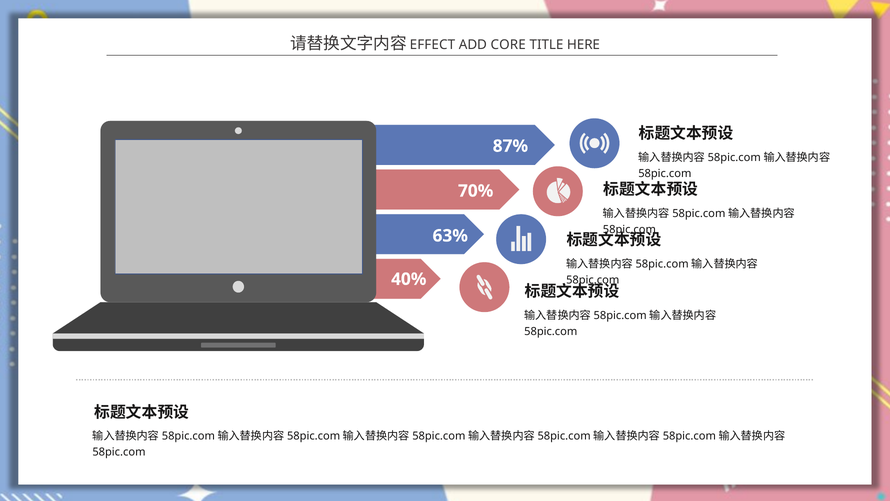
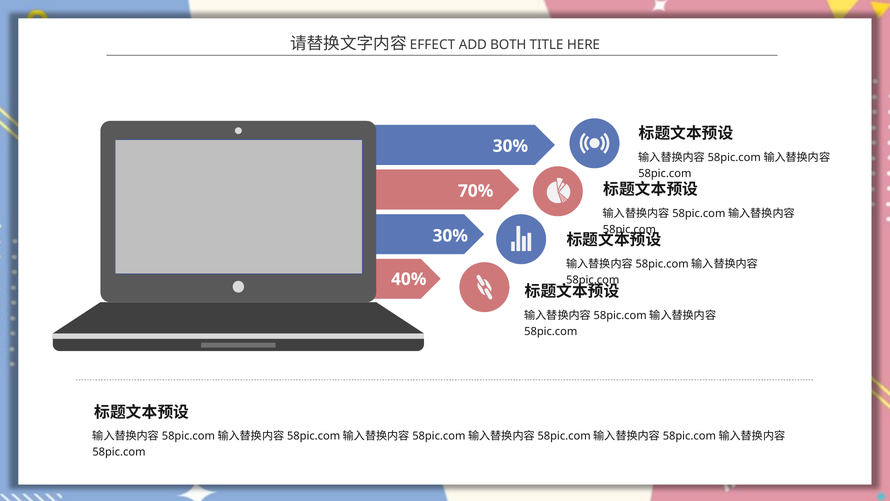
CORE: CORE -> BOTH (508, 45)
87%: 87% -> 30% (510, 146)
63%: 63% -> 30% (450, 236)
